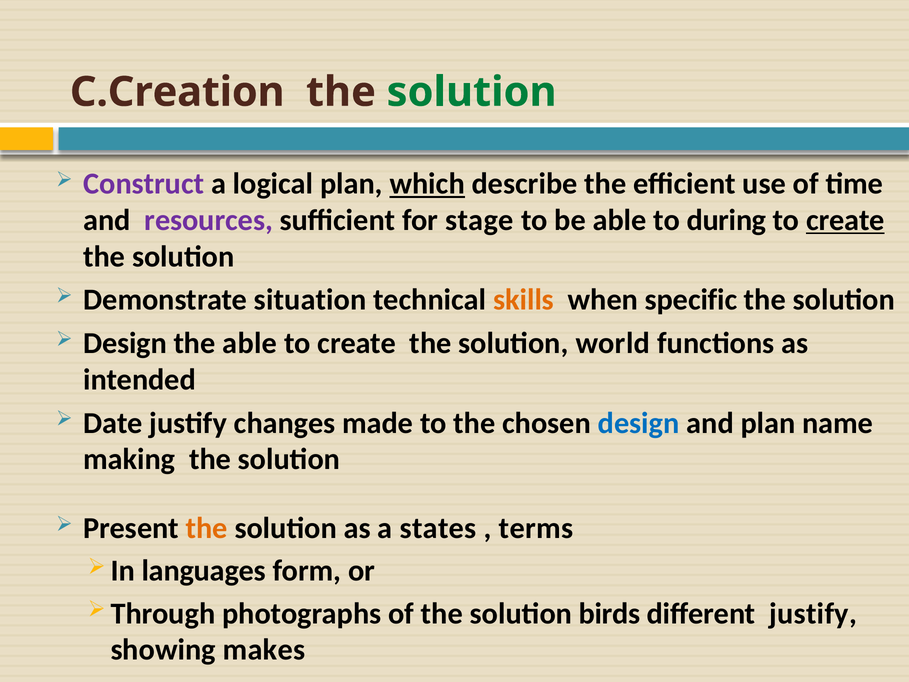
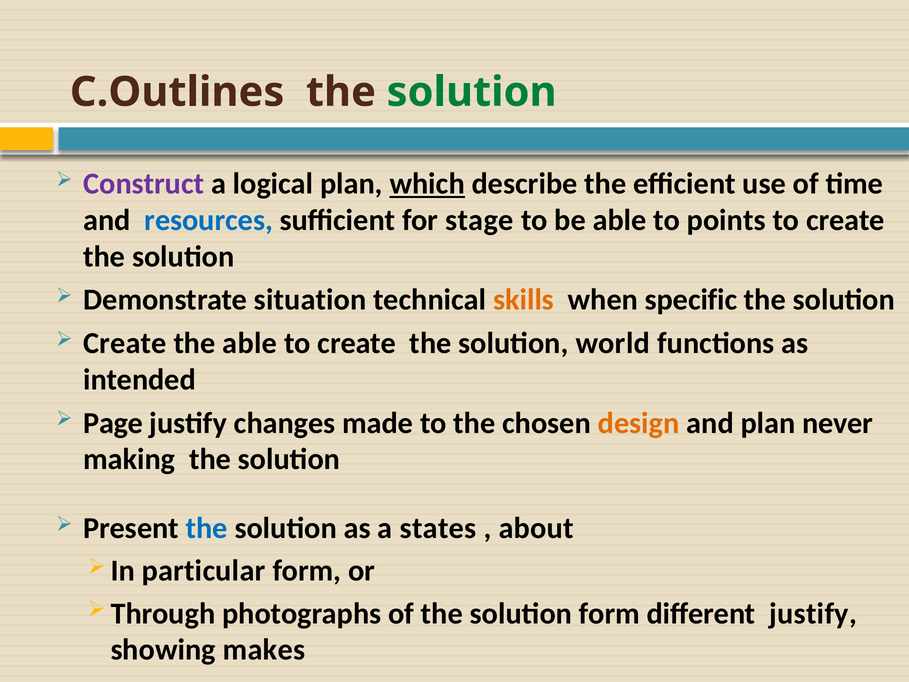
C.Creation: C.Creation -> C.Outlines (177, 92)
resources colour: purple -> blue (209, 220)
during: during -> points (726, 220)
create underline: present -> none (845, 220)
Design: Design -> Create (125, 343)
Date: Date -> Page (113, 423)
design colour: blue -> orange (639, 423)
name: name -> never (838, 423)
the colour: orange -> blue (207, 528)
terms: terms -> about (536, 528)
languages: languages -> particular (204, 571)
solution birds: birds -> form (609, 613)
